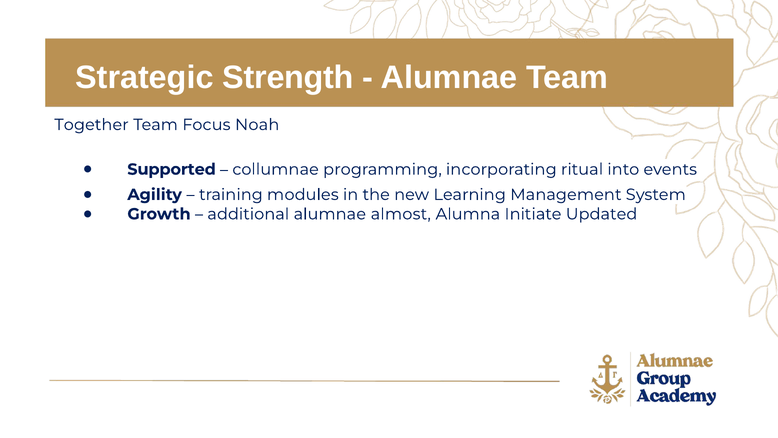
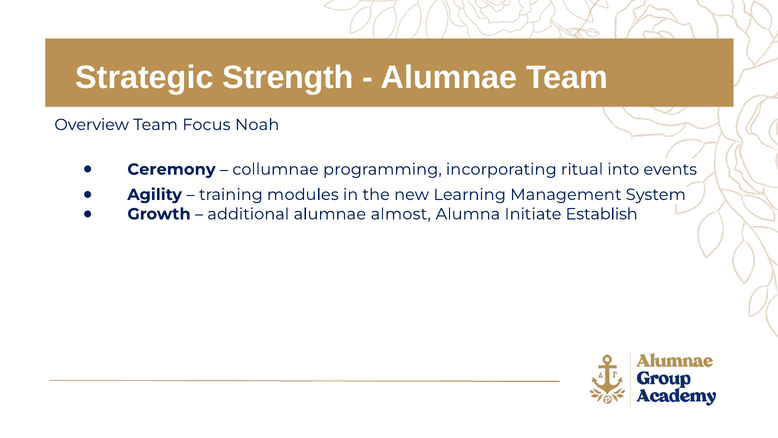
Together: Together -> Overview (92, 125)
Supported: Supported -> Ceremony (171, 169)
Updated: Updated -> Establish (602, 214)
